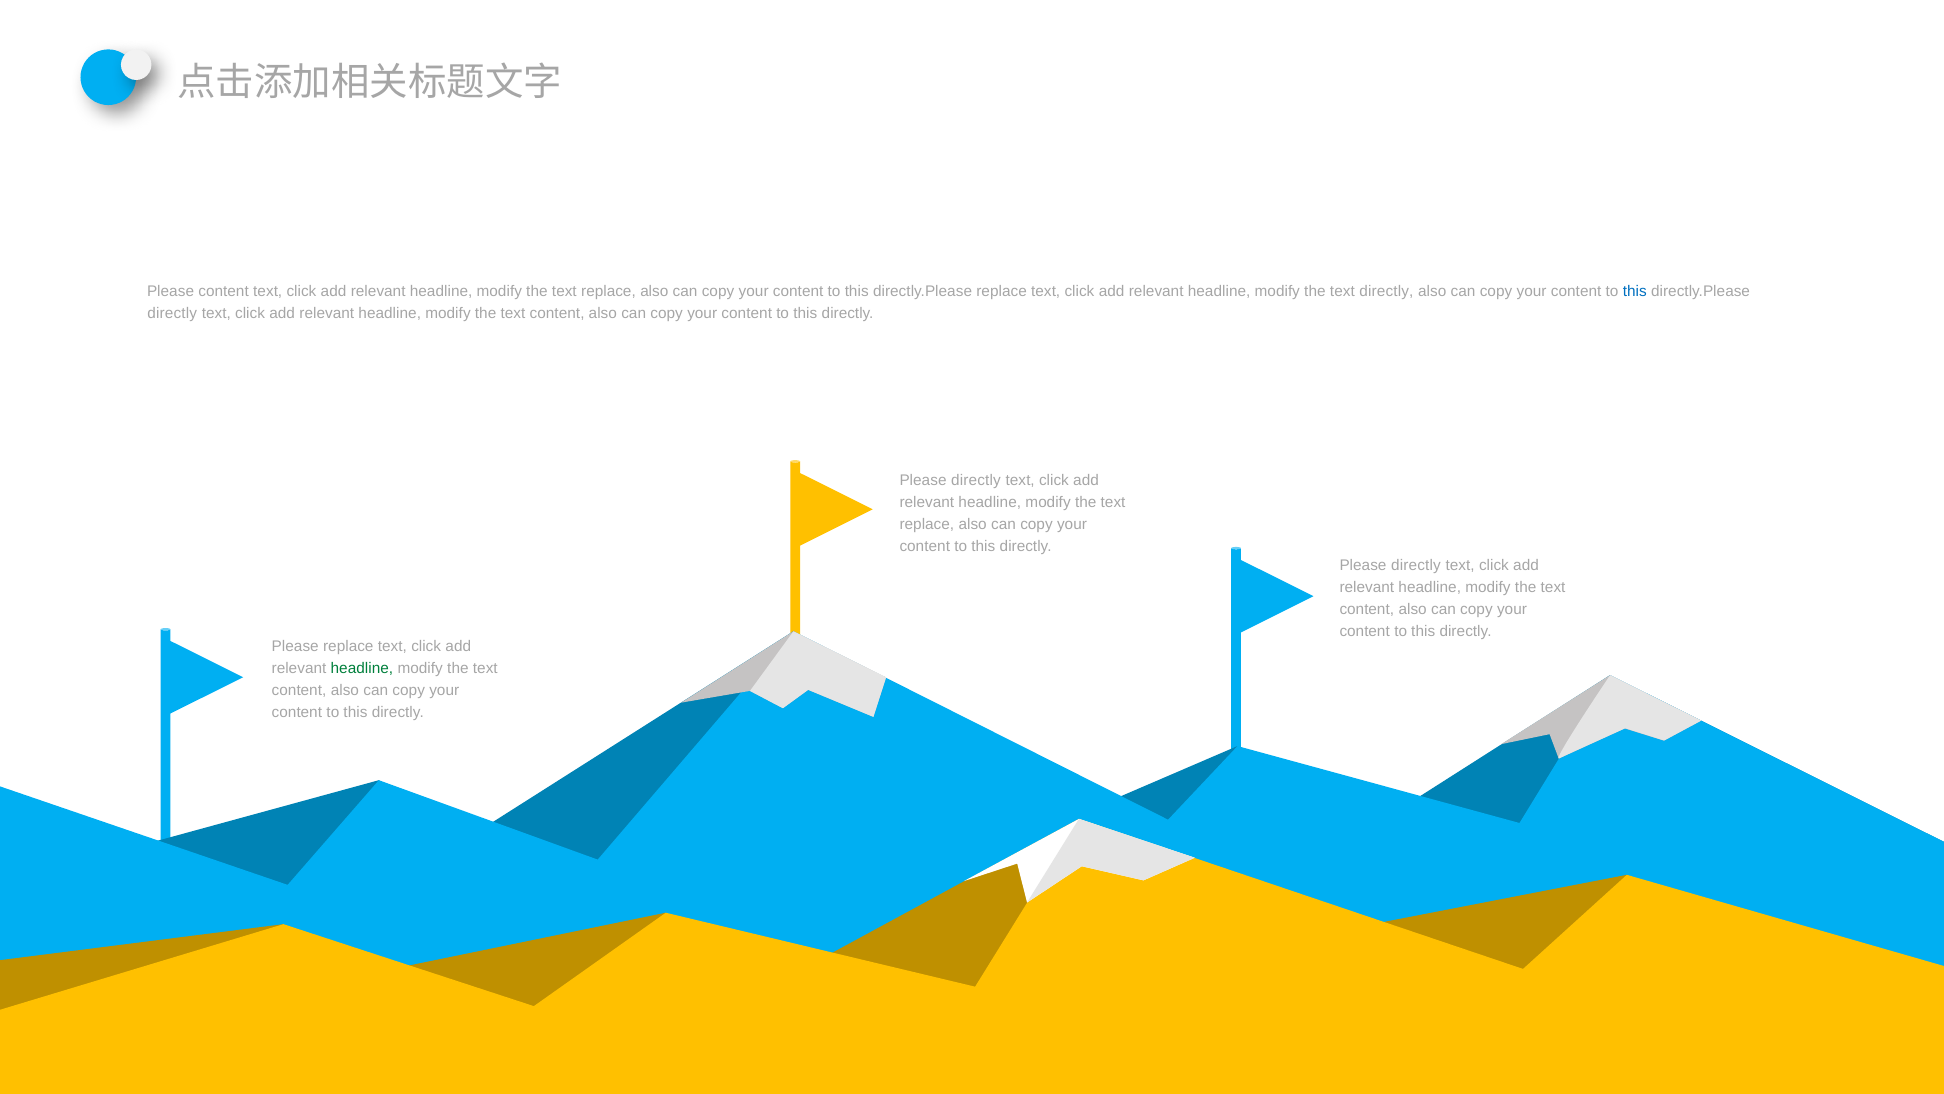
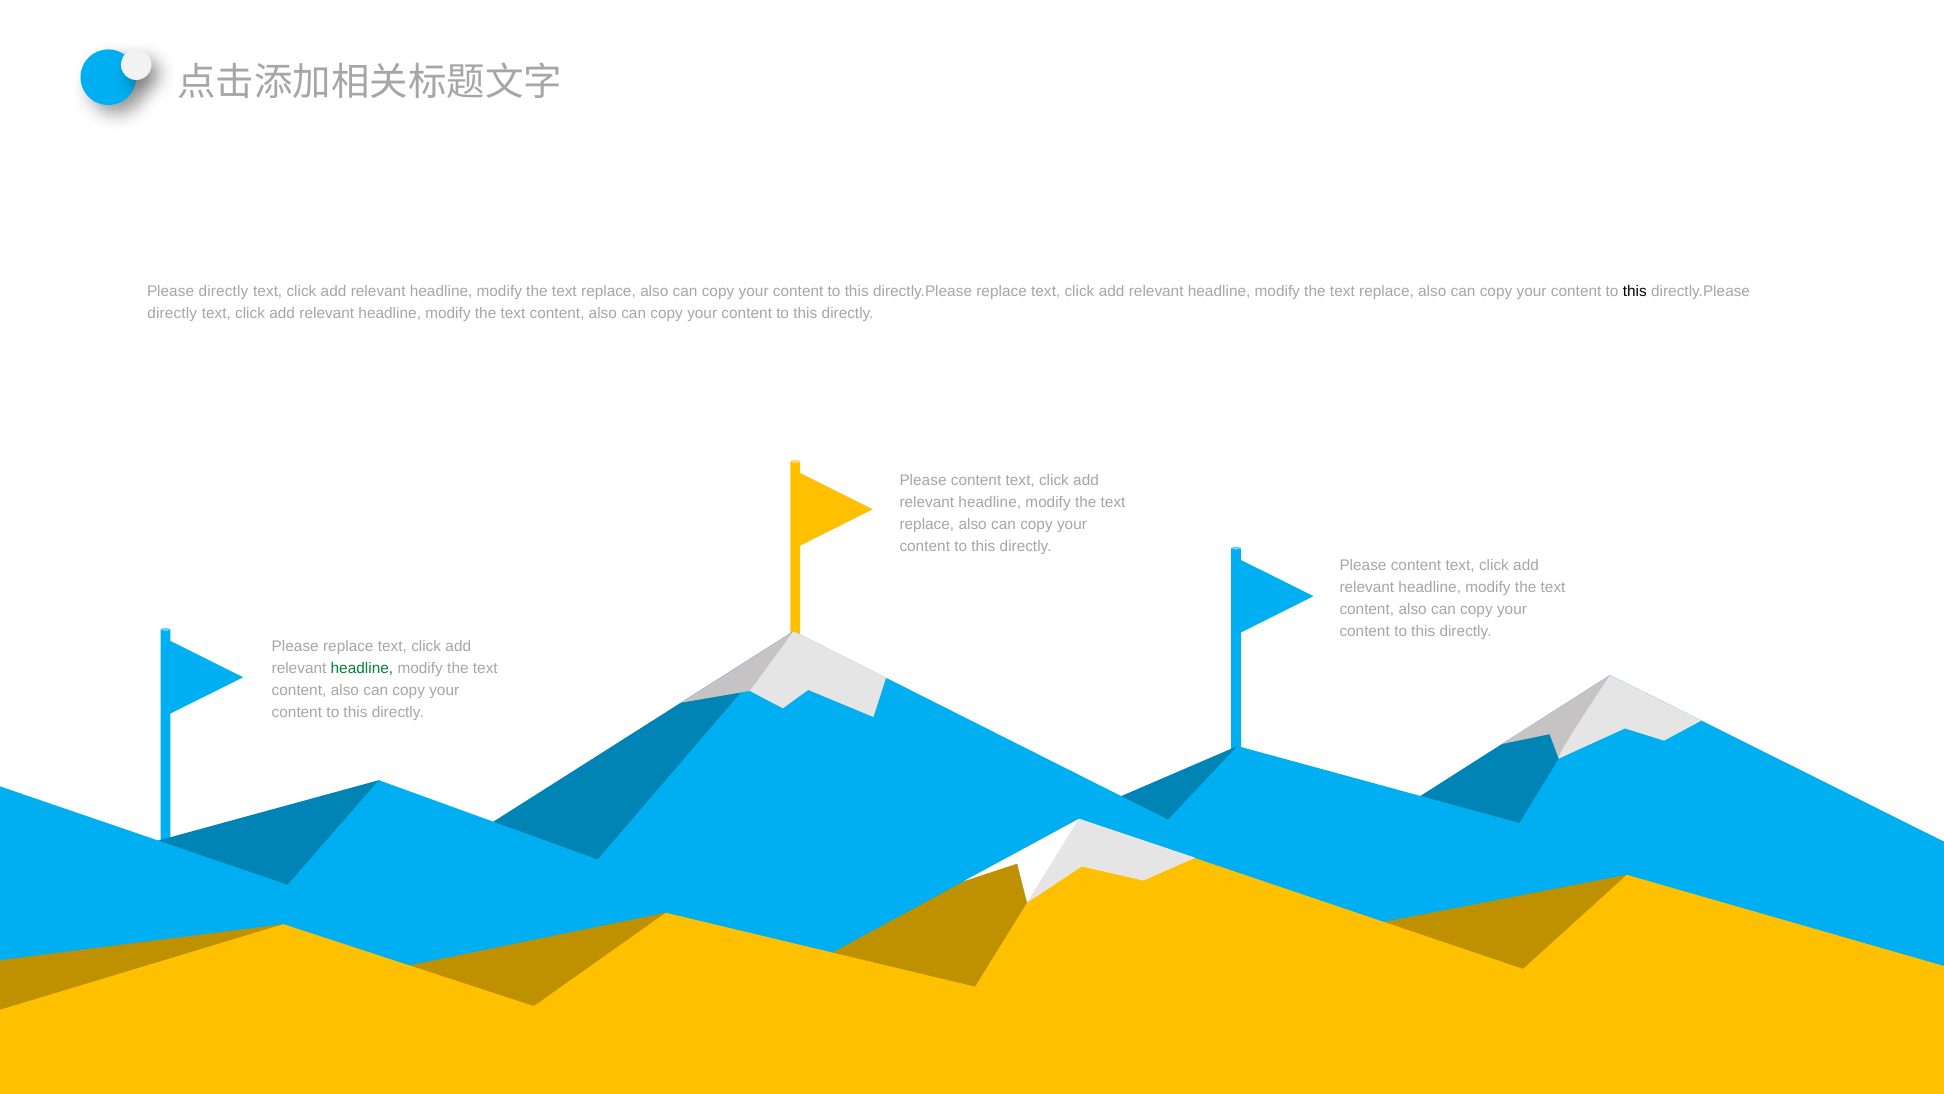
Please content: content -> directly (224, 291)
directly: directly -> replace (1387, 291)
this colour: blue -> black (1635, 291)
directly: directly -> content (976, 480)
directly: directly -> content (1416, 565)
